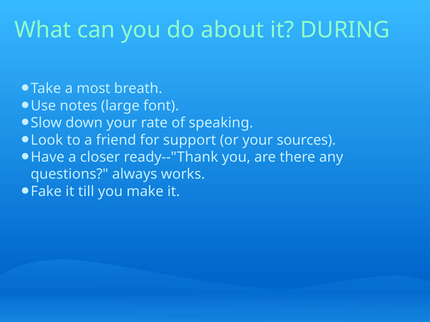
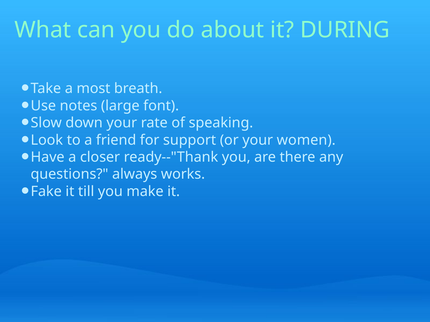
sources: sources -> women (306, 140)
